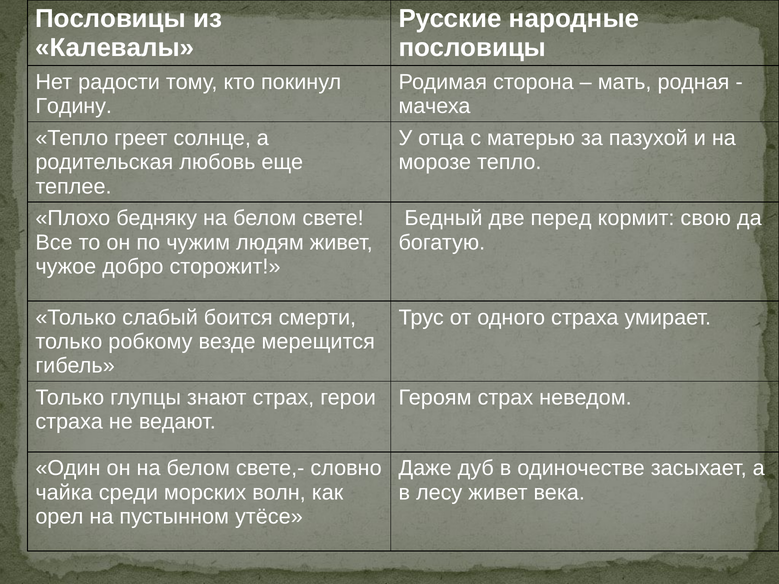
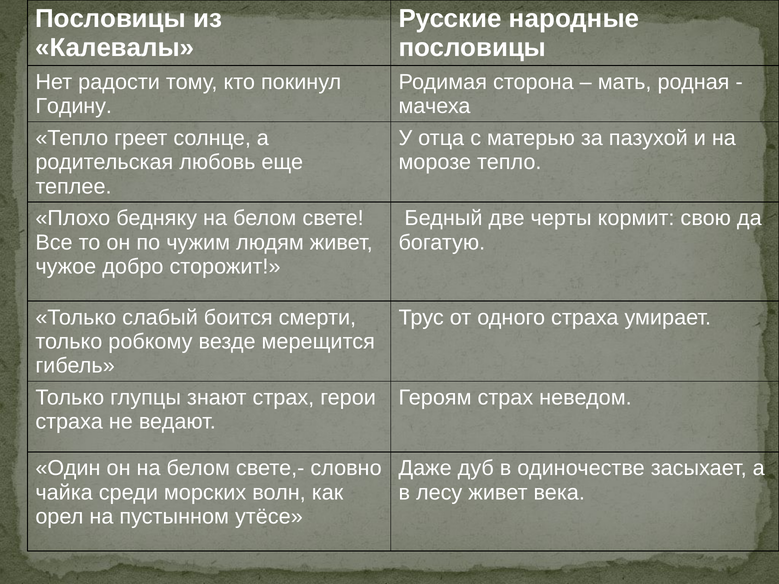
перед: перед -> черты (561, 218)
